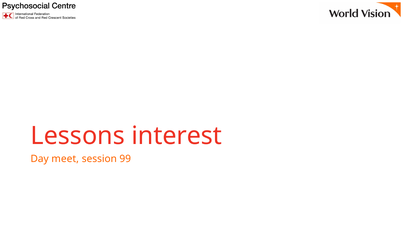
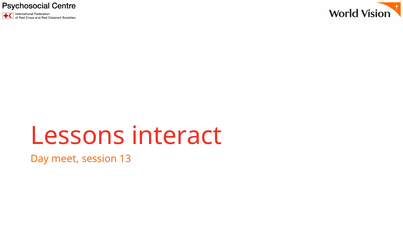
interest: interest -> interact (177, 136)
99: 99 -> 13 (125, 159)
